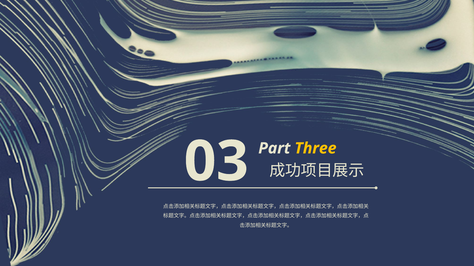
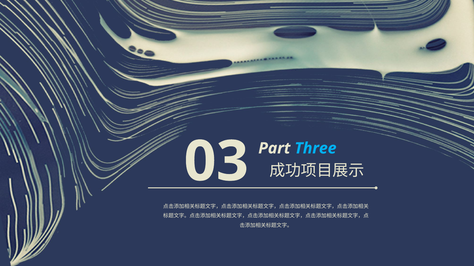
Three colour: yellow -> light blue (316, 149)
